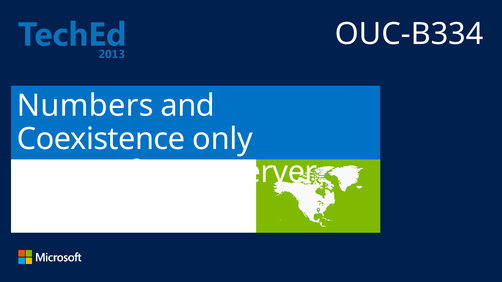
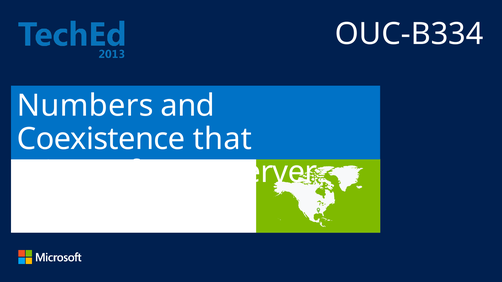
only: only -> that (222, 139)
